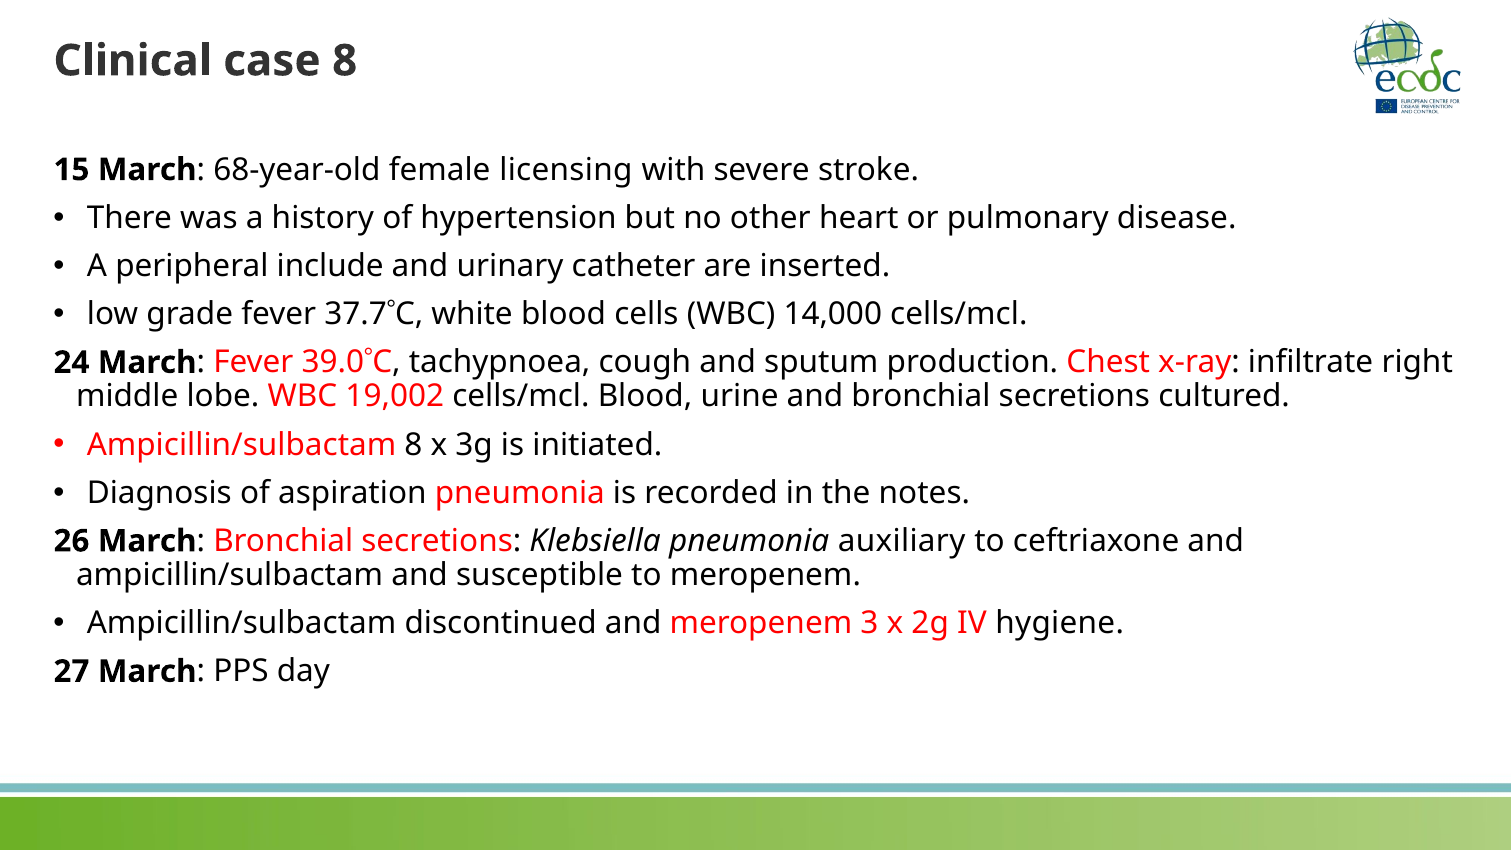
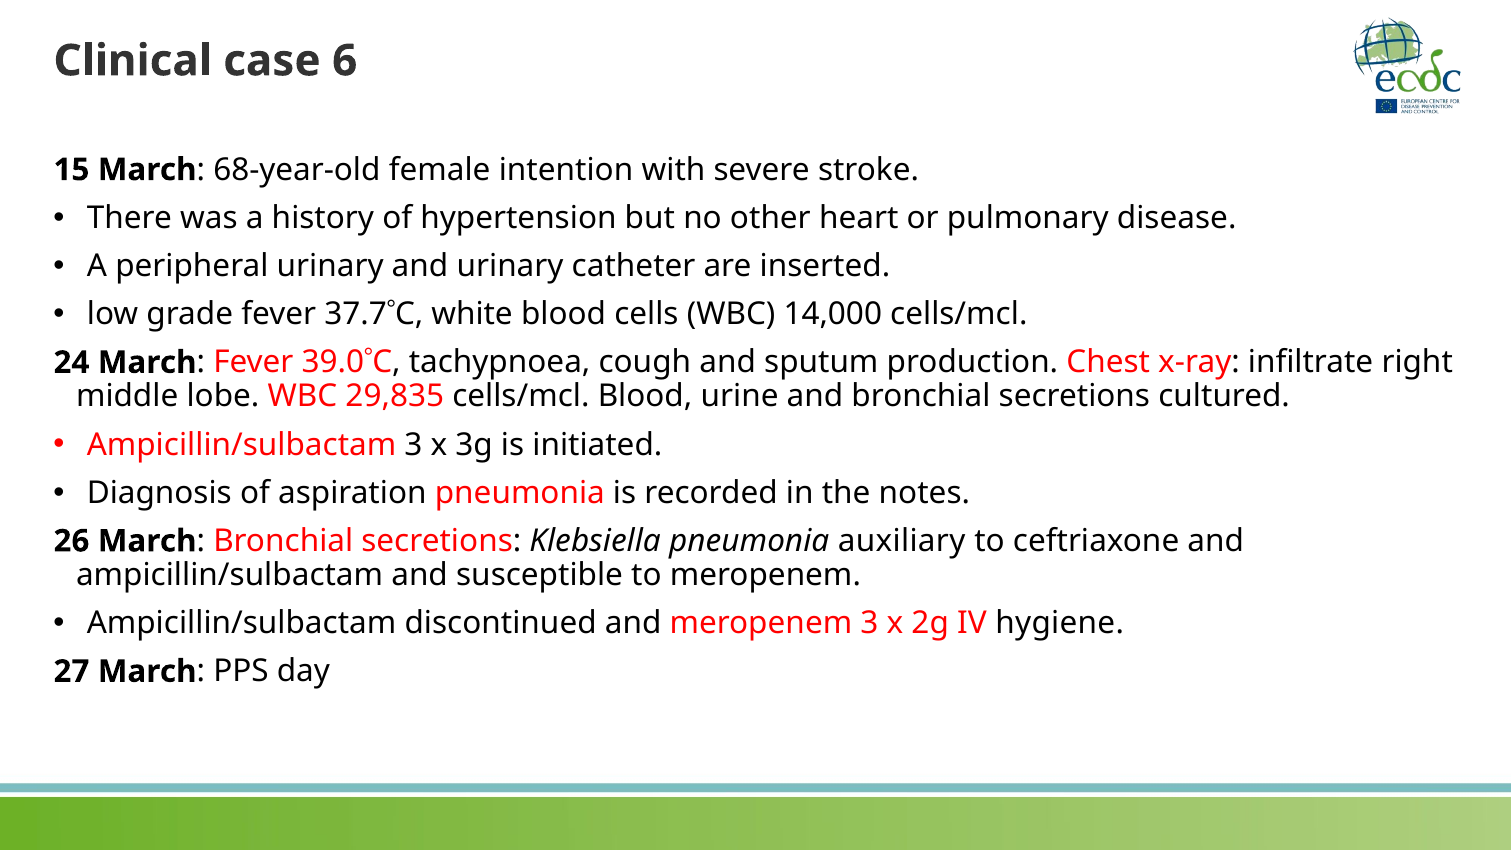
case 8: 8 -> 6 (345, 61)
licensing: licensing -> intention (566, 170)
peripheral include: include -> urinary (330, 266)
19,002: 19,002 -> 29,835 (395, 397)
Ampicillin/sulbactam 8: 8 -> 3 (413, 445)
